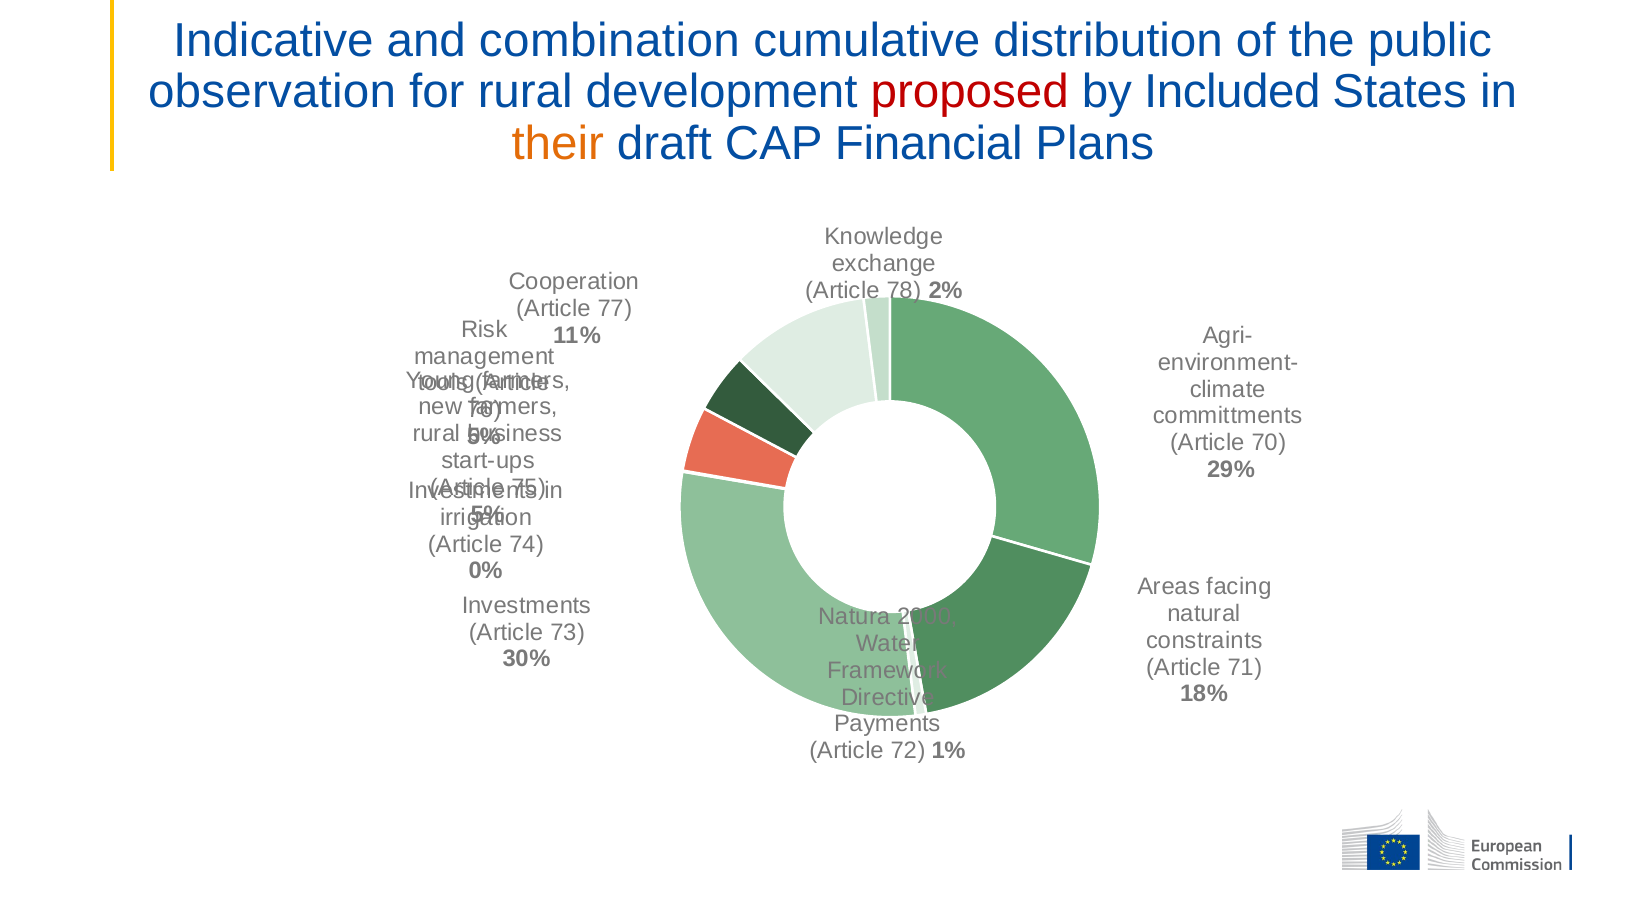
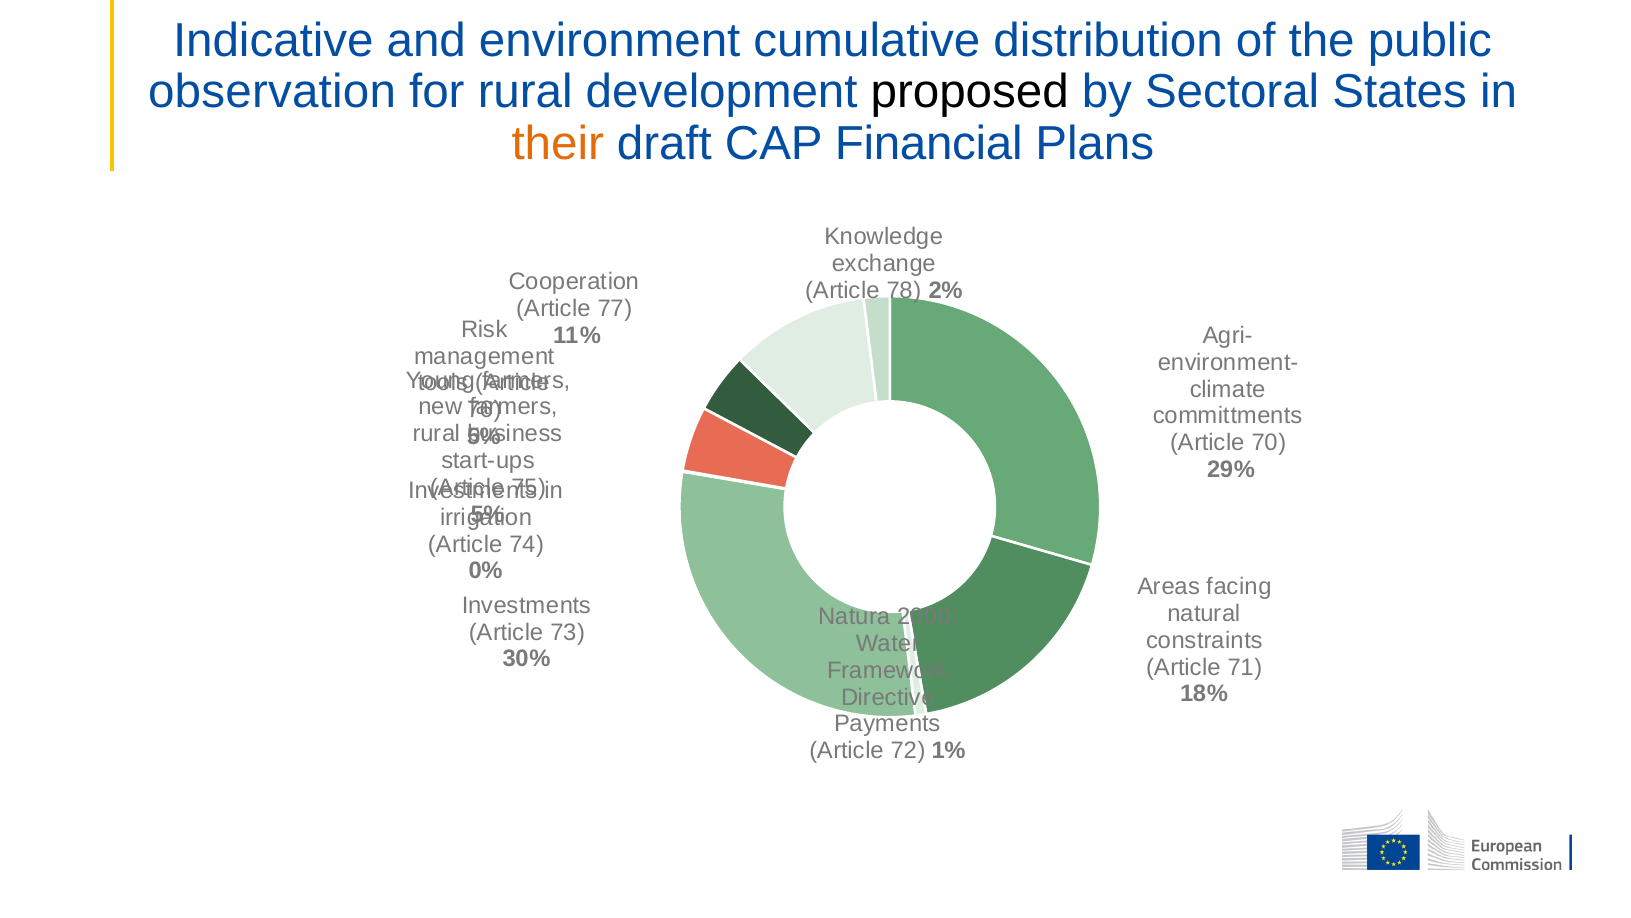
combination: combination -> environment (610, 40)
proposed colour: red -> black (970, 92)
Included: Included -> Sectoral (1232, 92)
